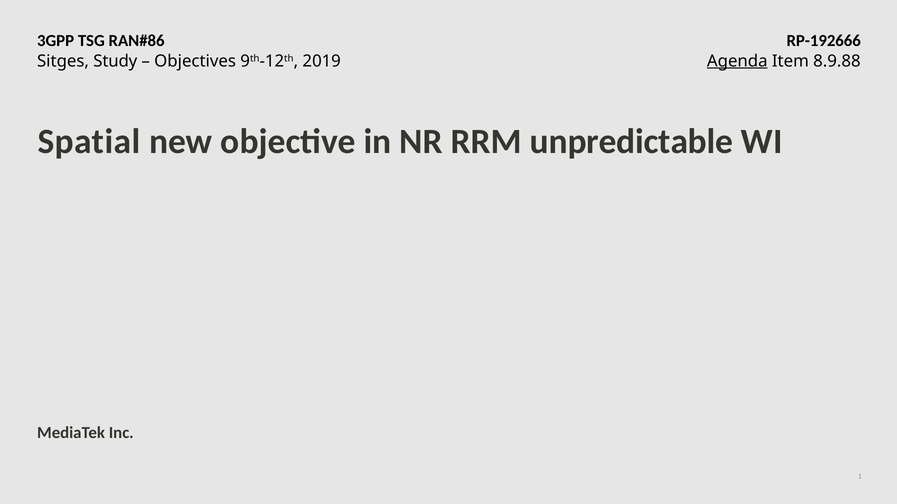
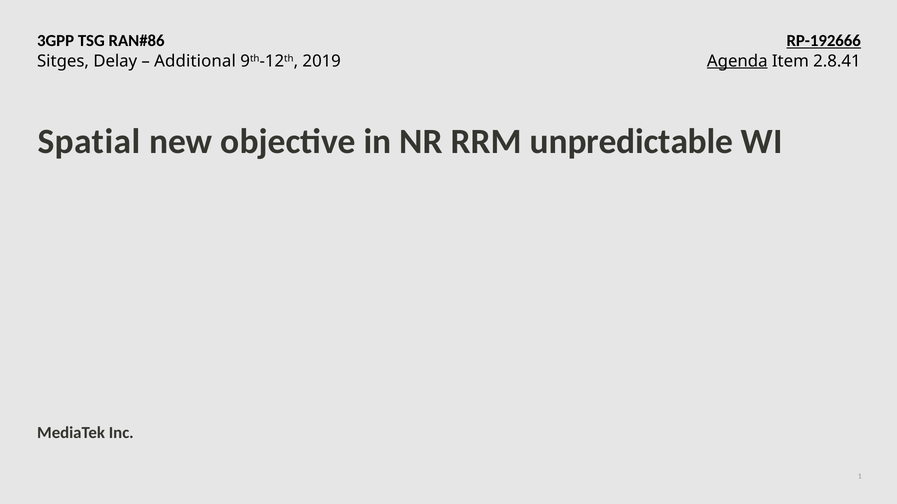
RP-192666 underline: none -> present (824, 41)
Study: Study -> Delay (115, 61)
Objectives: Objectives -> Additional (195, 61)
8.9.88: 8.9.88 -> 2.8.41 (837, 61)
